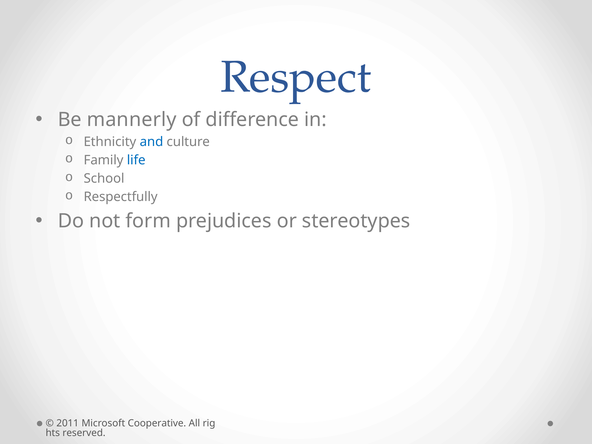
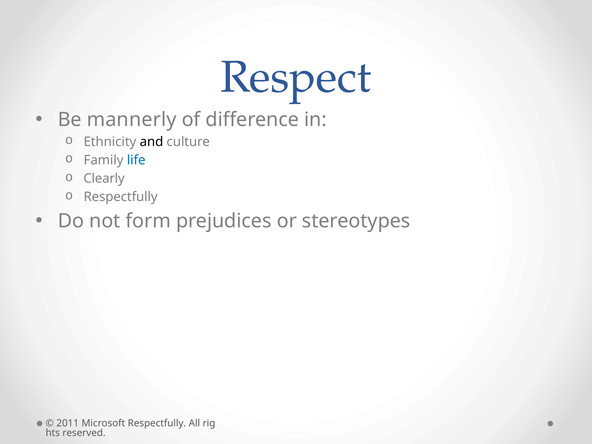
and colour: blue -> black (151, 142)
School: School -> Clearly (104, 179)
Microsoft Cooperative: Cooperative -> Respectfully (157, 423)
